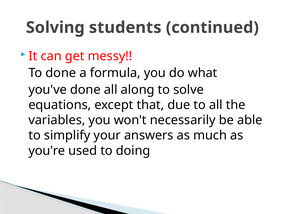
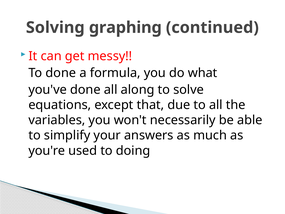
students: students -> graphing (125, 27)
